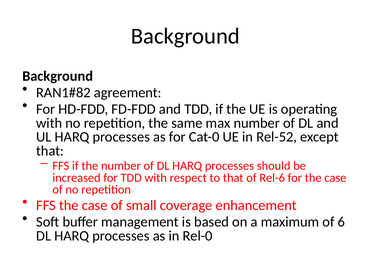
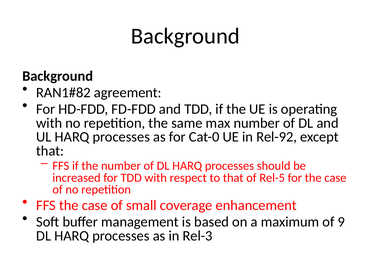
Rel-52: Rel-52 -> Rel-92 (277, 137)
Rel-6: Rel-6 -> Rel-5 (272, 177)
6: 6 -> 9 (341, 221)
Rel-0: Rel-0 -> Rel-3 (198, 235)
